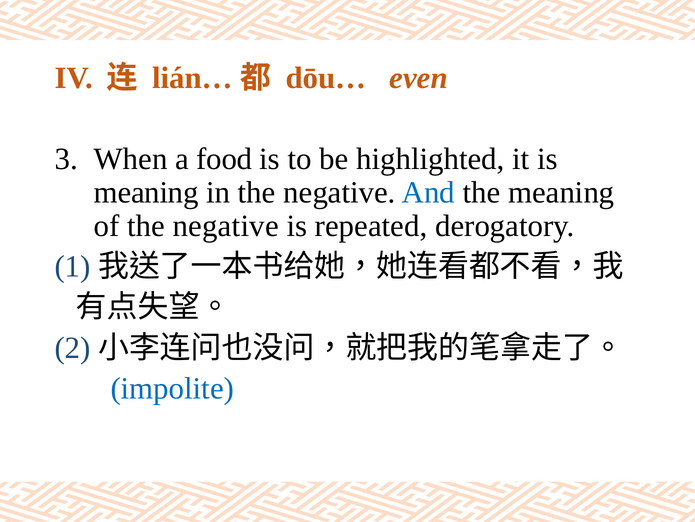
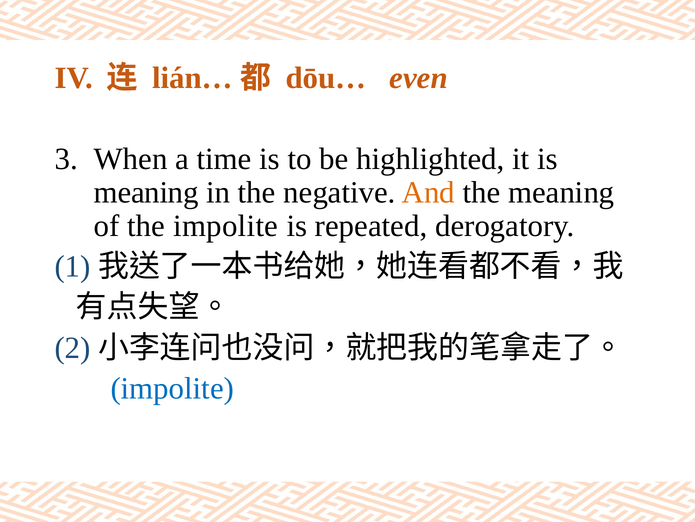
food: food -> time (224, 159)
And colour: blue -> orange (428, 192)
of the negative: negative -> impolite (226, 226)
